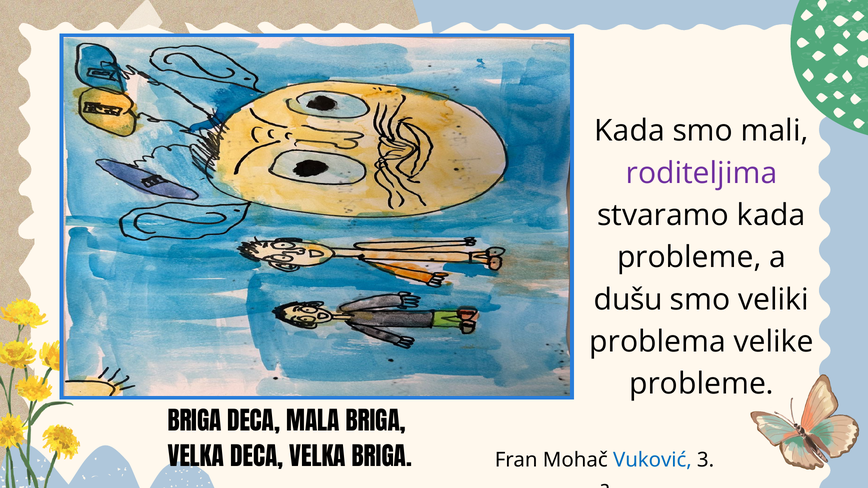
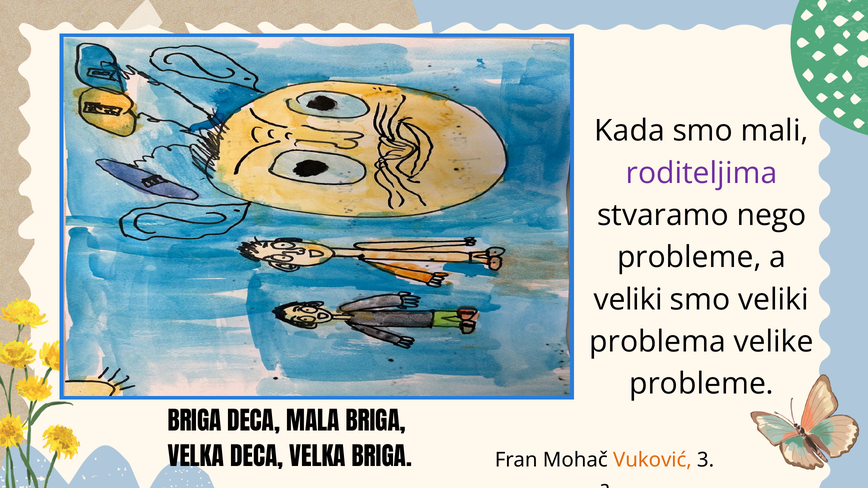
stvaramo kada: kada -> nego (771, 215)
dušu: dušu -> veliki (628, 300)
Vuković colour: blue -> orange (652, 460)
